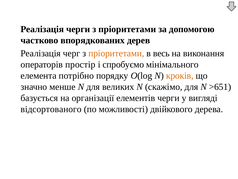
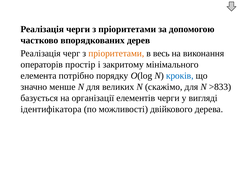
спробуємо: спробуємо -> закритому (123, 64)
кроків colour: orange -> blue (180, 75)
>651: >651 -> >833 (220, 87)
відсортованого: відсортованого -> ідентифікатора (51, 109)
